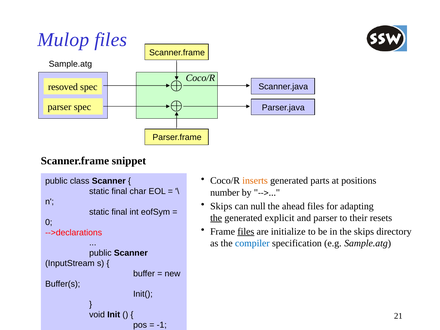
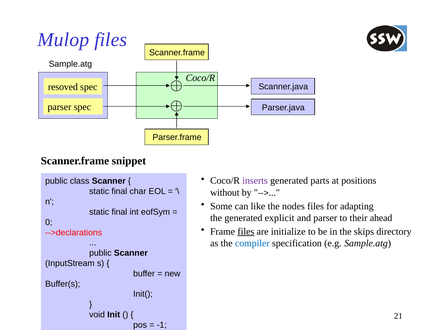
inserts colour: orange -> purple (255, 181)
number: number -> without (225, 192)
Skips: Skips -> Some (221, 206)
null: null -> like (258, 206)
ahead: ahead -> nodes (293, 206)
the underline: present -> none (216, 218)
resets: resets -> ahead (381, 218)
